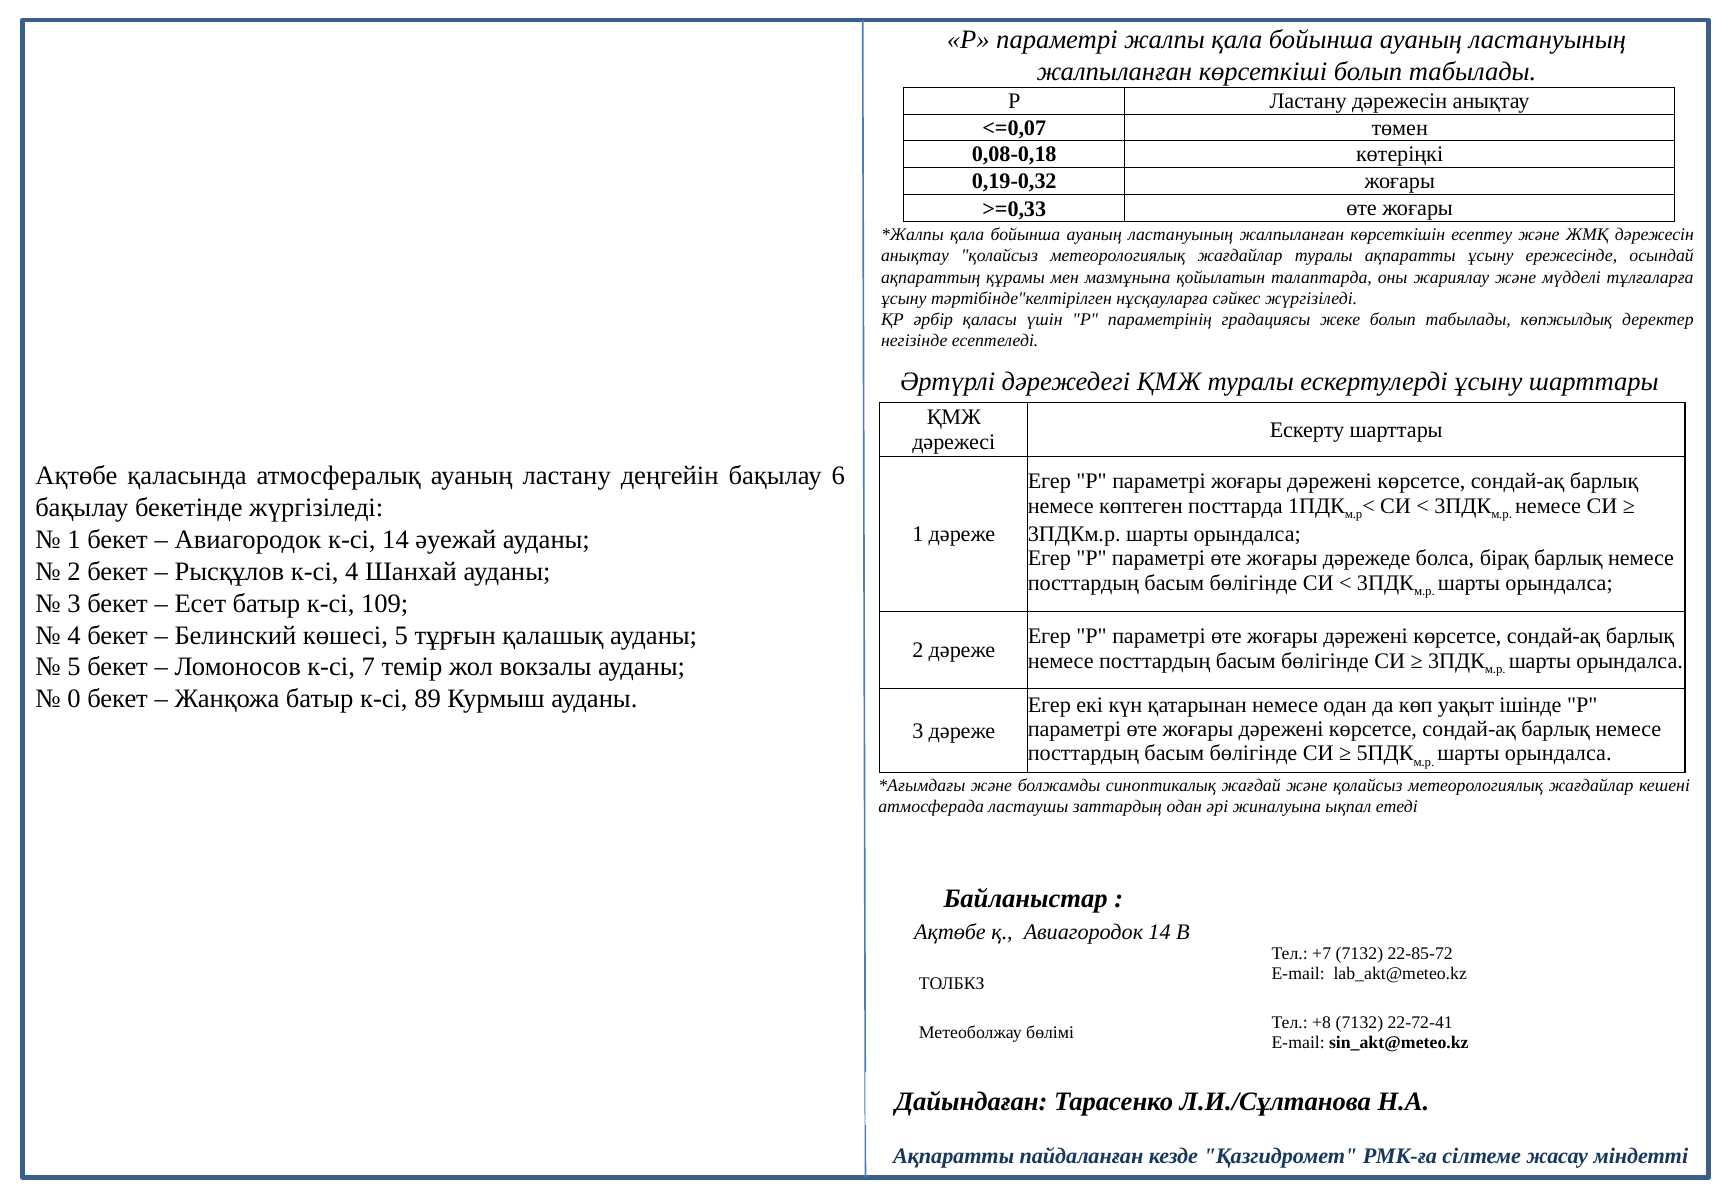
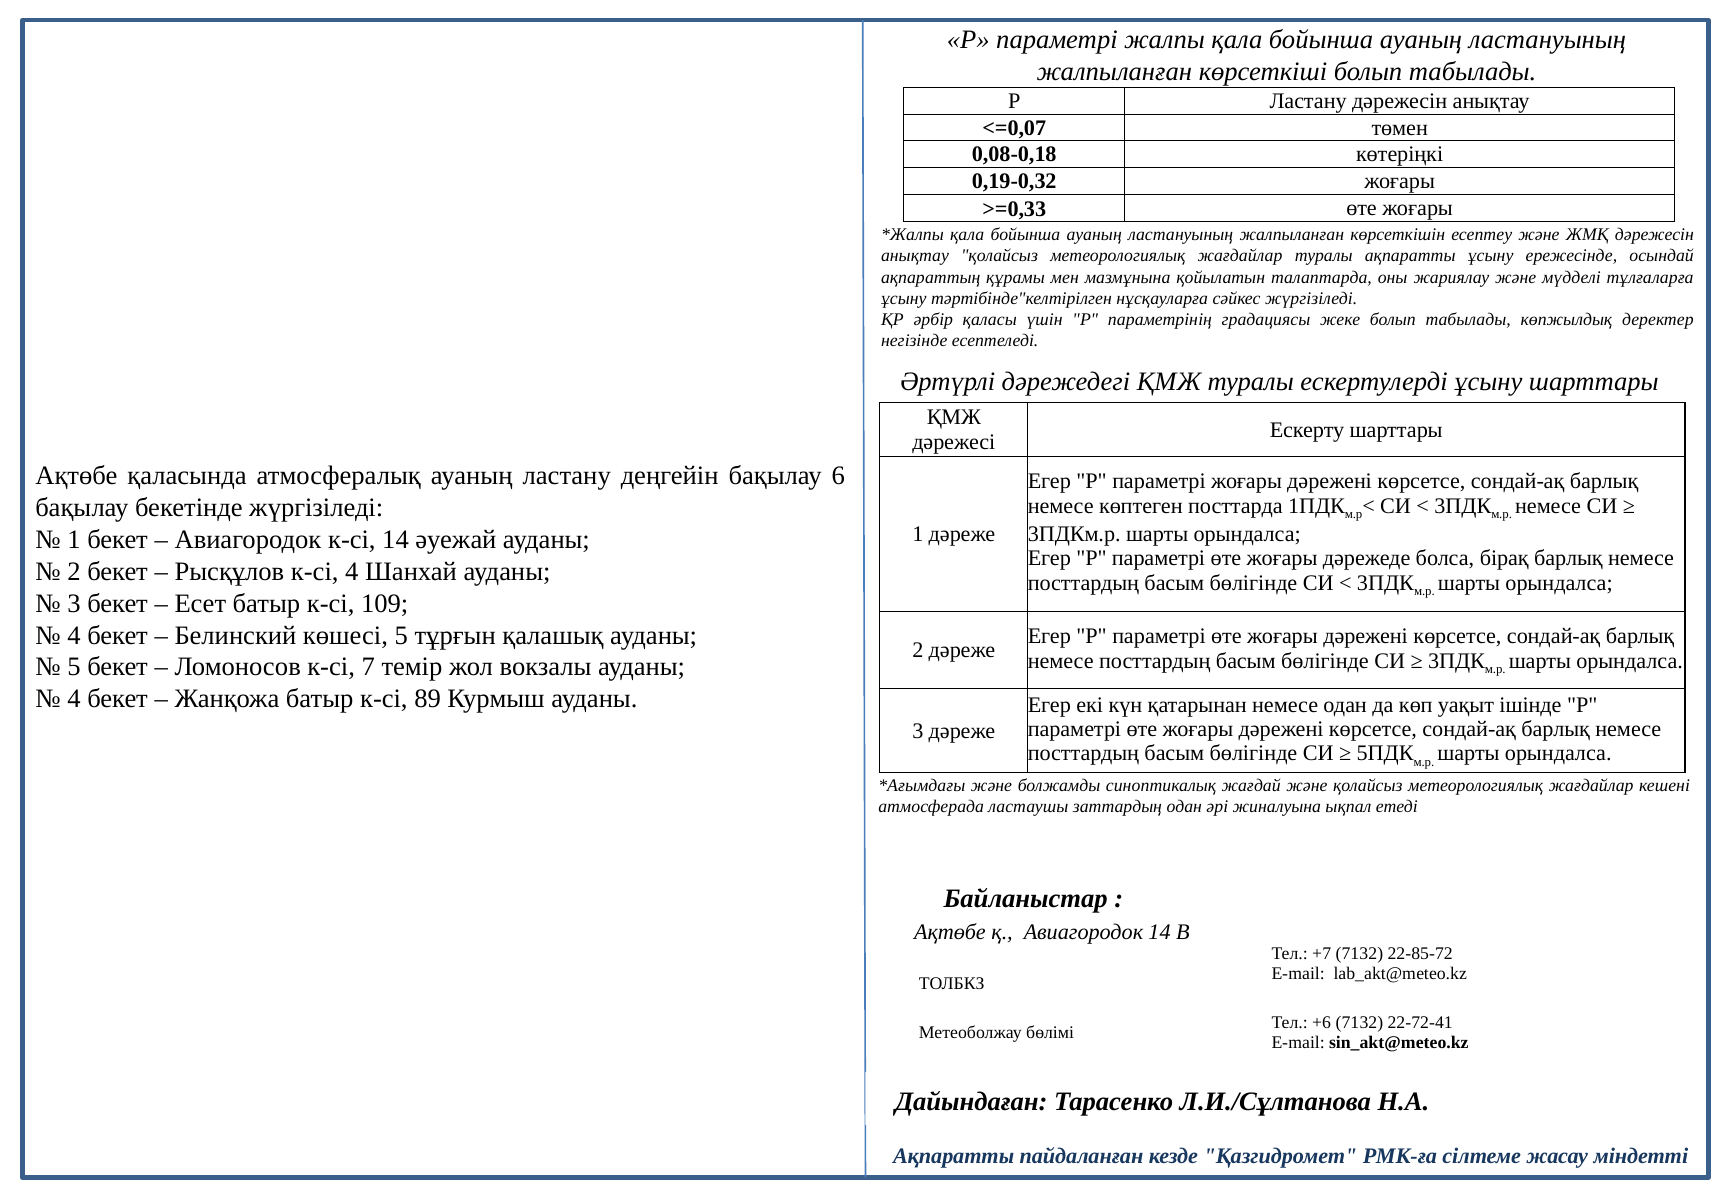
0: 0 -> 4 (74, 699)
+8: +8 -> +6 (1322, 1023)
